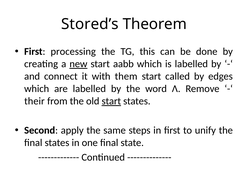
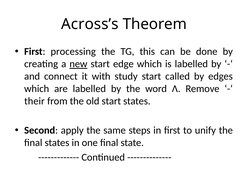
Stored’s: Stored’s -> Across’s (90, 24)
aabb: aabb -> edge (123, 64)
them: them -> study (126, 76)
start underline: present -> none (111, 101)
